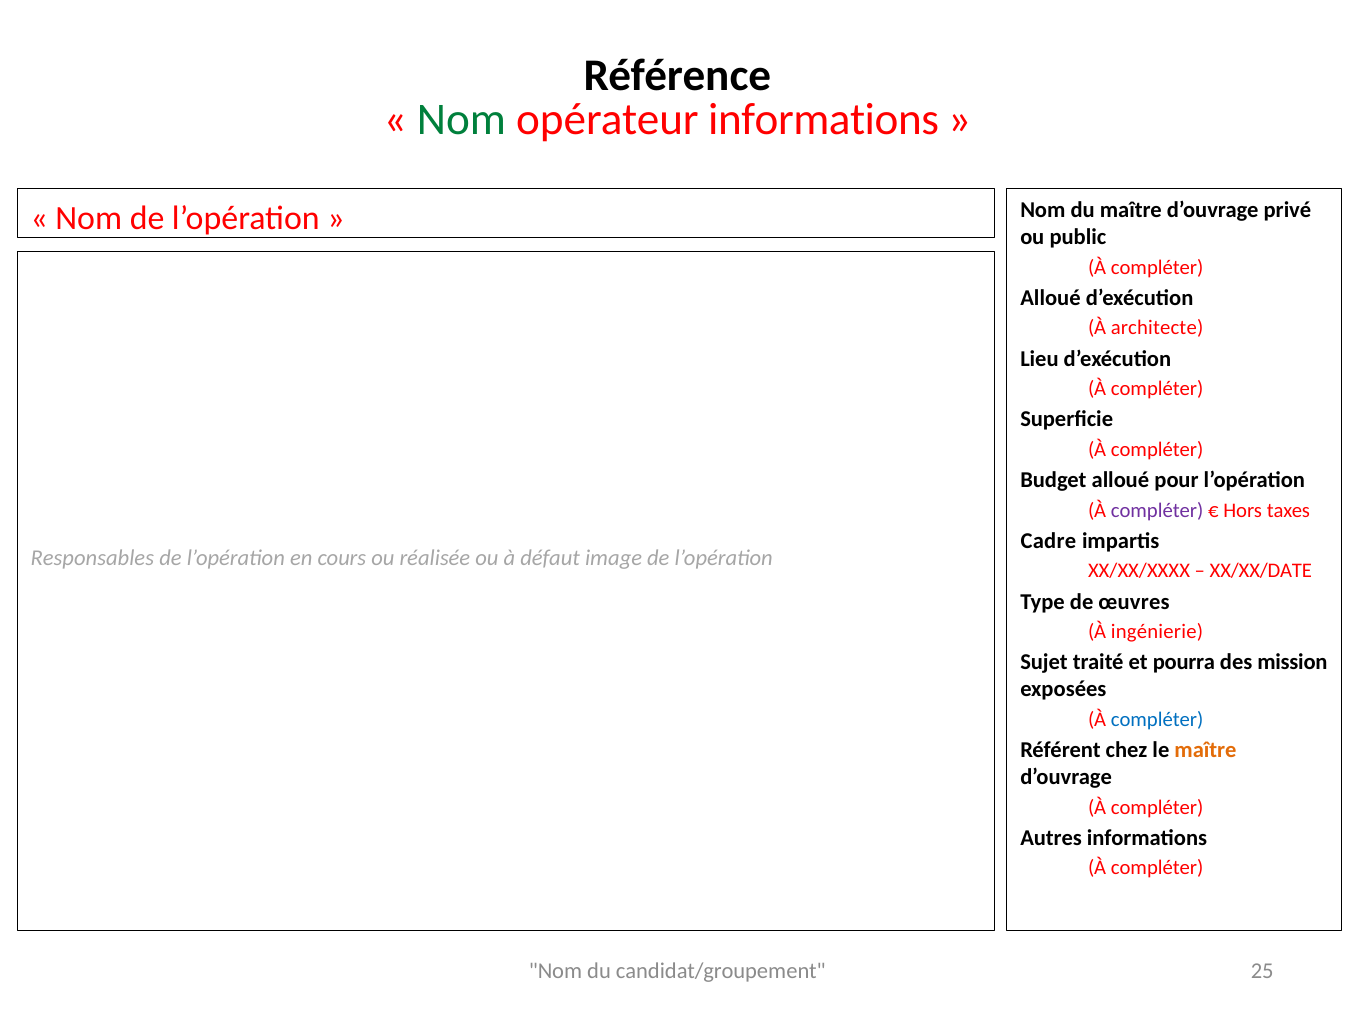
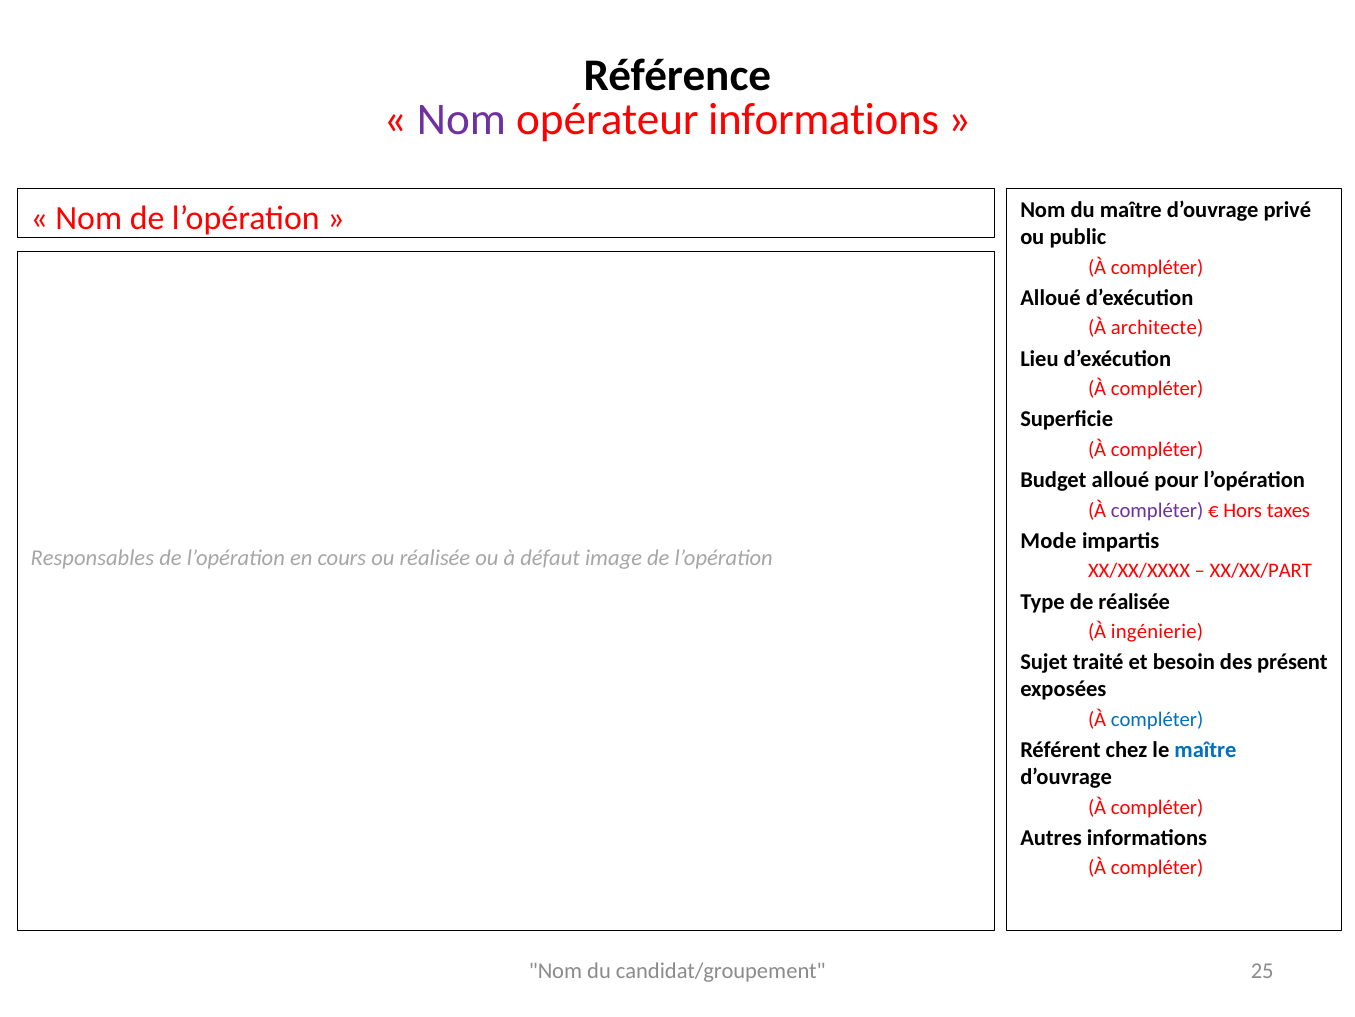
Nom colour: green -> purple (461, 119)
Cadre: Cadre -> Mode (1048, 541)
XX/XX/DATE: XX/XX/DATE -> XX/XX/PART (1261, 571)
de œuvres: œuvres -> réalisée (1134, 601)
pourra: pourra -> besoin (1184, 662)
mission: mission -> présent (1292, 662)
maître colour: orange -> blue (1205, 750)
